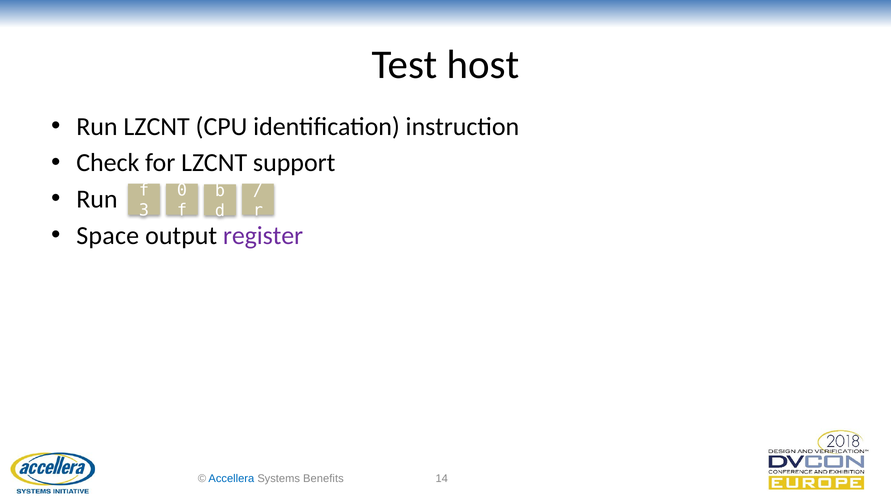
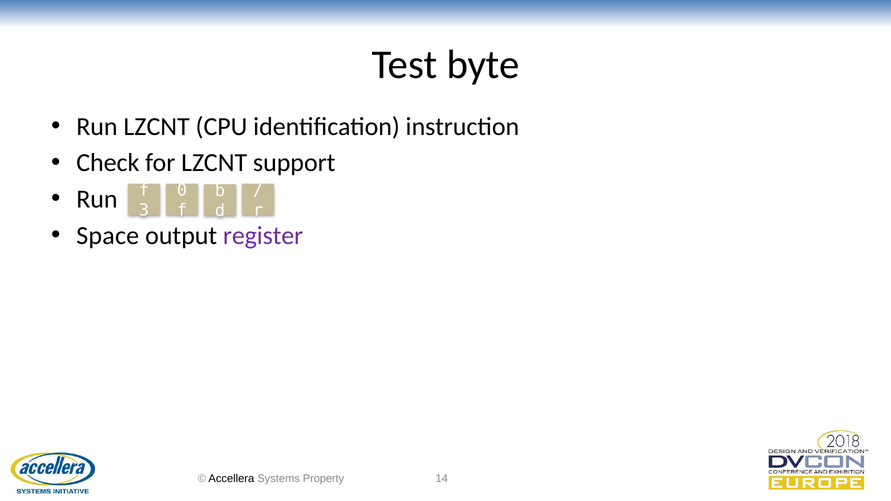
host: host -> byte (483, 65)
Accellera colour: blue -> black (231, 479)
Benefits: Benefits -> Property (323, 479)
